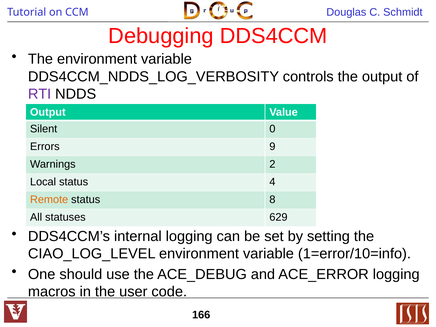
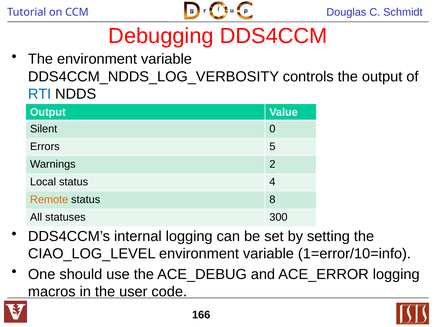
RTI colour: purple -> blue (40, 94)
9: 9 -> 5 (272, 147)
629: 629 -> 300 (278, 217)
